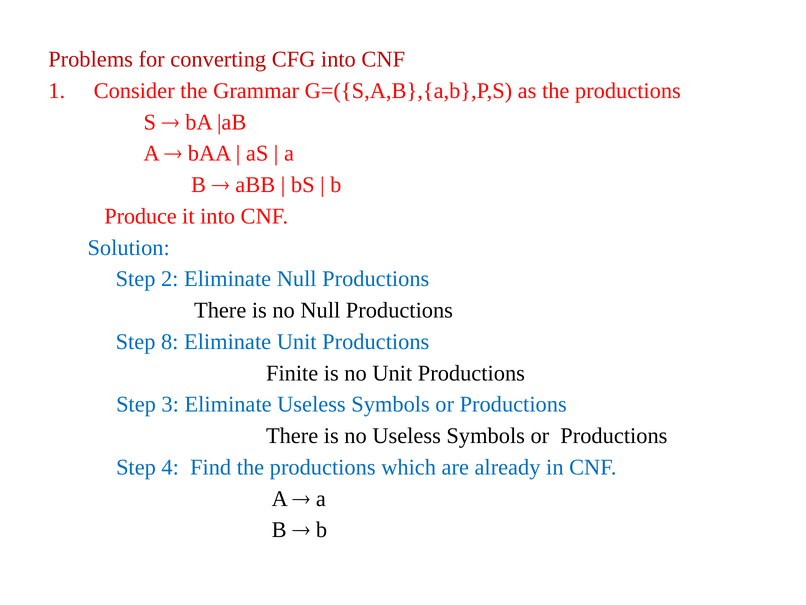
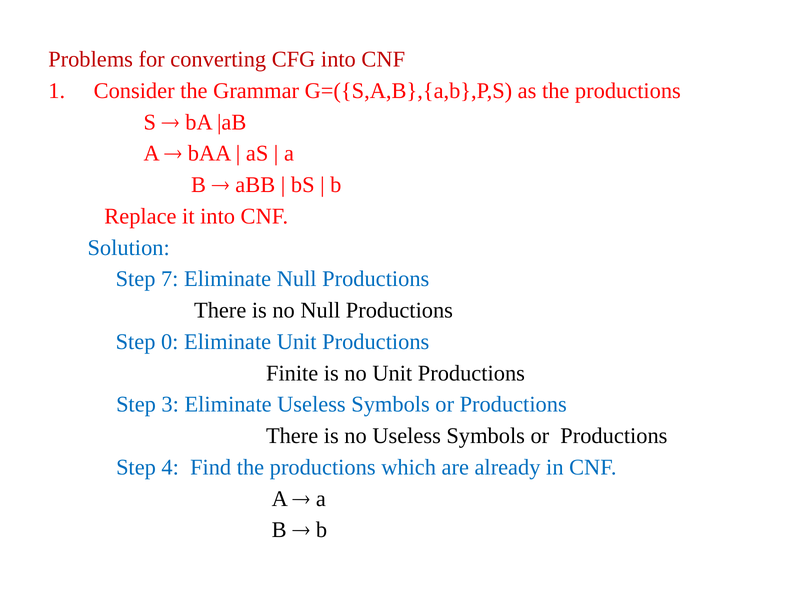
Produce: Produce -> Replace (140, 216)
2: 2 -> 7 (170, 279)
8: 8 -> 0 (170, 342)
